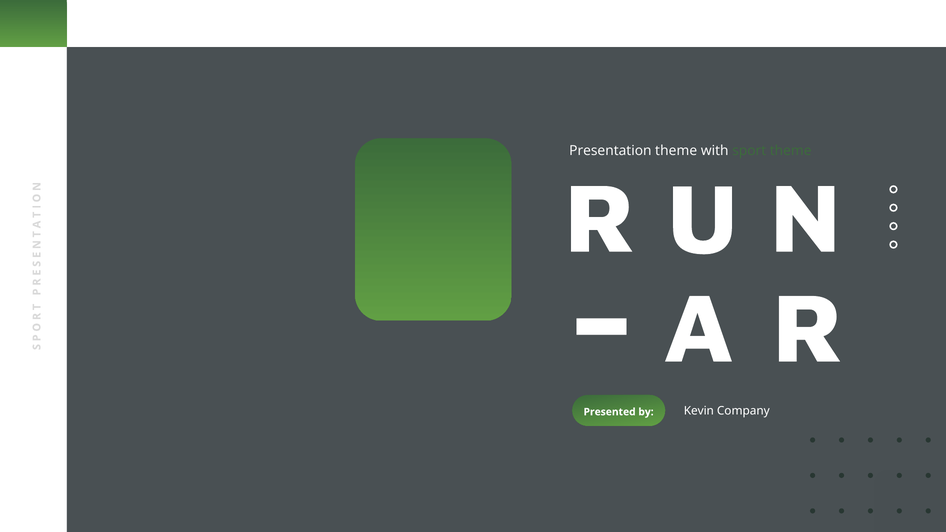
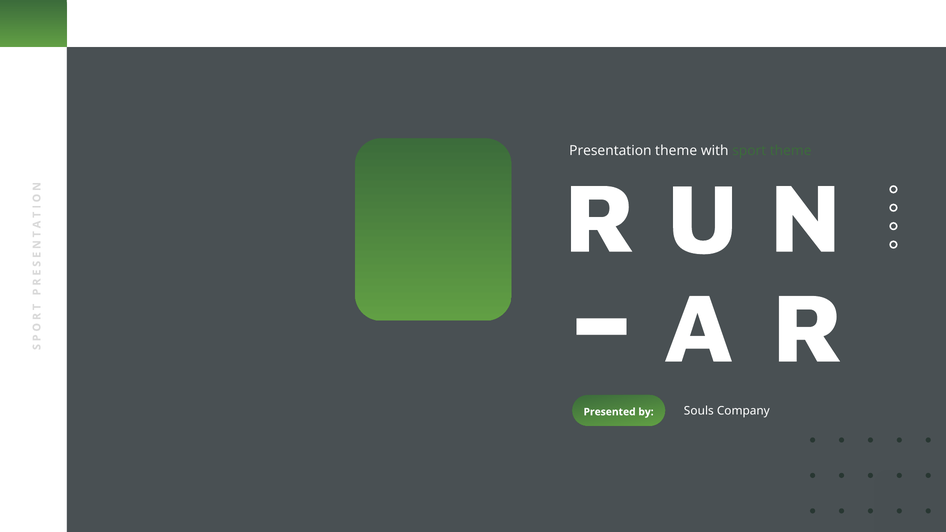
Kevin: Kevin -> Souls (699, 411)
